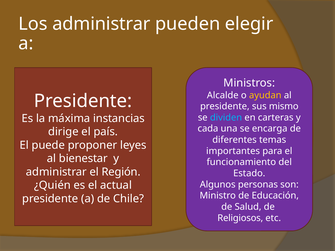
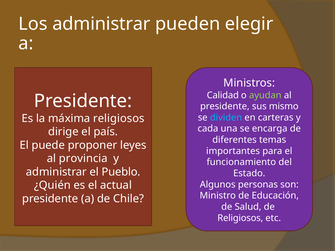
Alcalde: Alcalde -> Calidad (223, 95)
ayudan colour: yellow -> light green (265, 95)
máxima instancias: instancias -> religiosos (119, 118)
bienestar: bienestar -> provincia (83, 159)
Región: Región -> Pueblo (121, 172)
